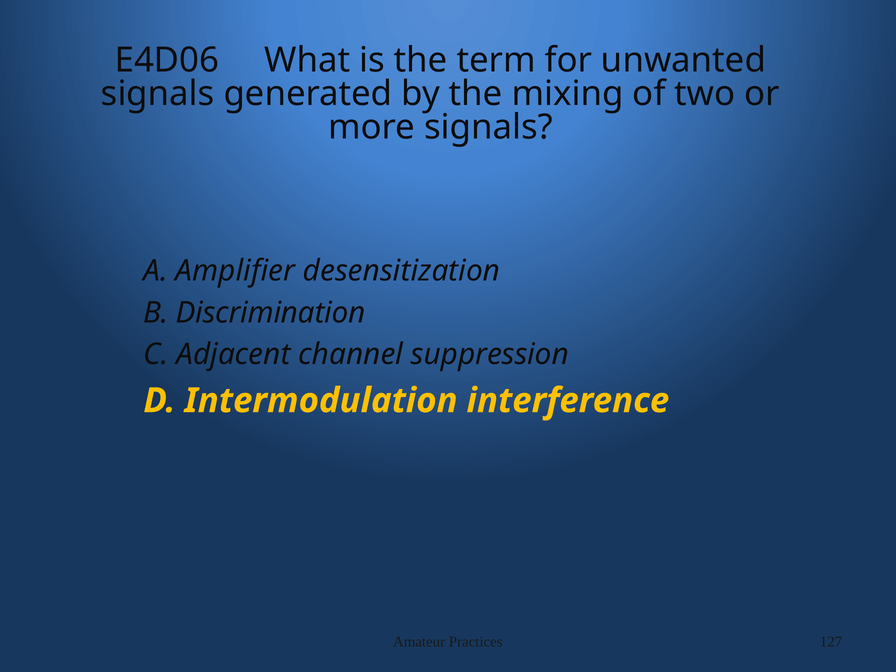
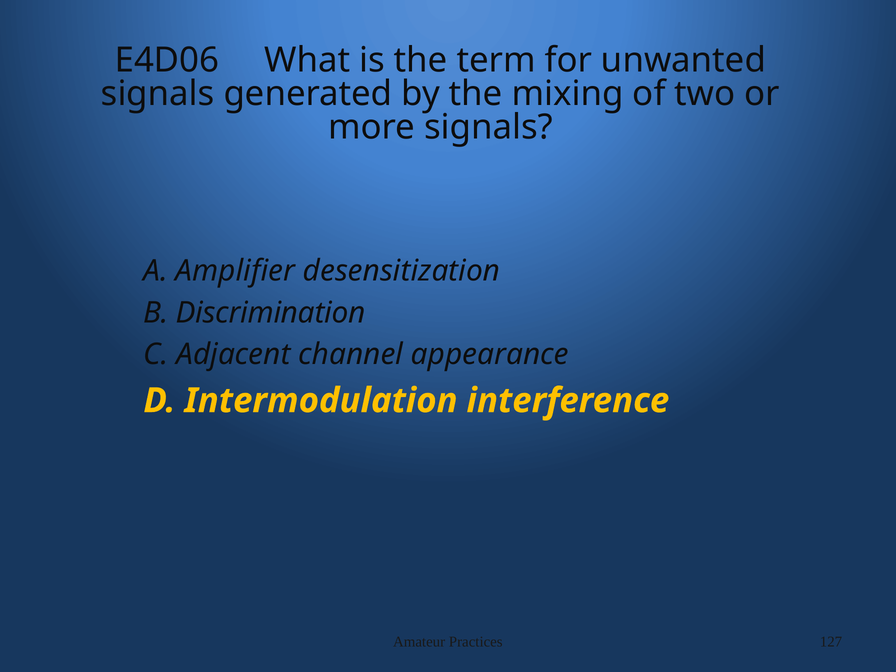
suppression: suppression -> appearance (490, 355)
